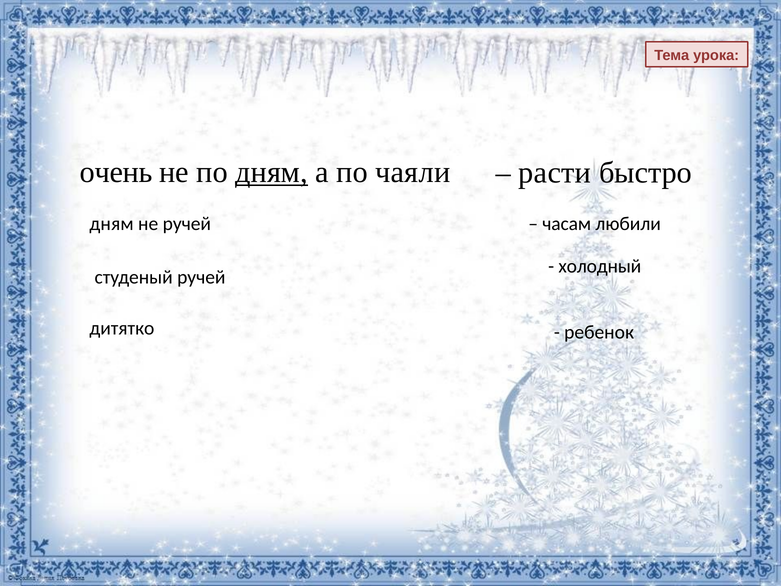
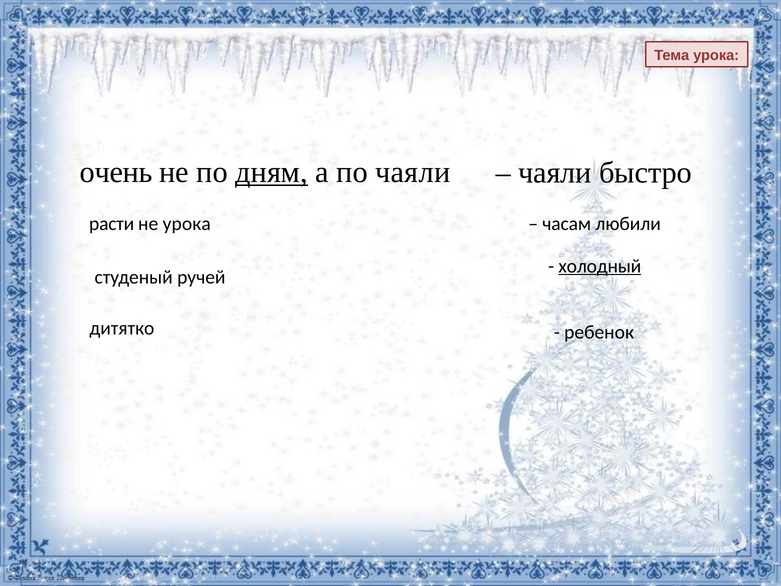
расти: расти -> чаяли (555, 172)
дням: дням -> расти (112, 224)
не ручей: ручей -> урока (187, 224)
холодный underline: none -> present (600, 266)
